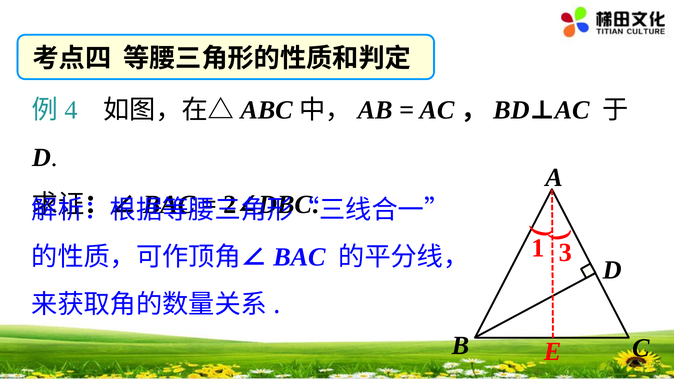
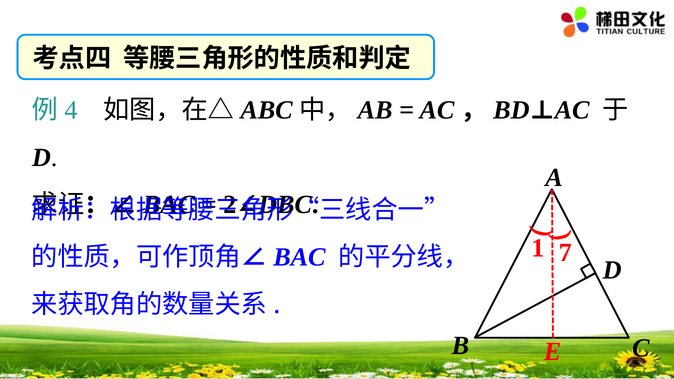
3: 3 -> 7 (565, 253)
